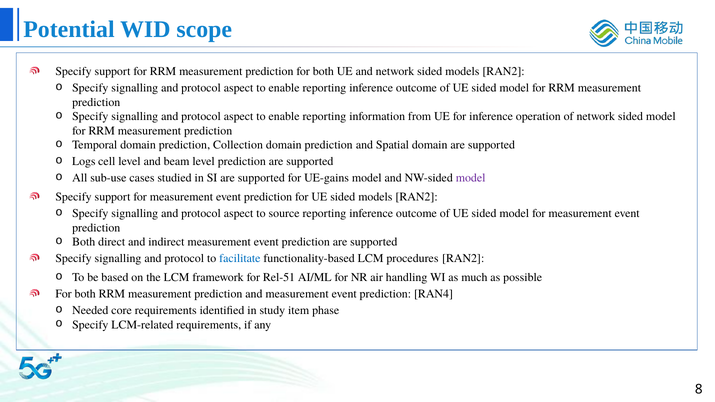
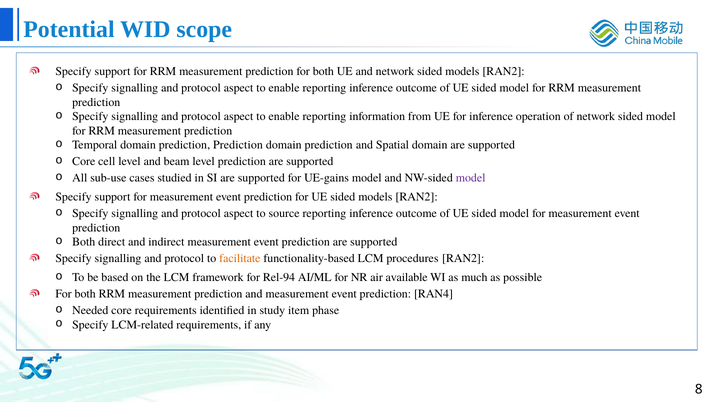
prediction Collection: Collection -> Prediction (238, 145)
Logs: Logs -> Core (84, 162)
facilitate colour: blue -> orange (240, 259)
Rel-51: Rel-51 -> Rel-94 (279, 277)
handling: handling -> available (407, 277)
